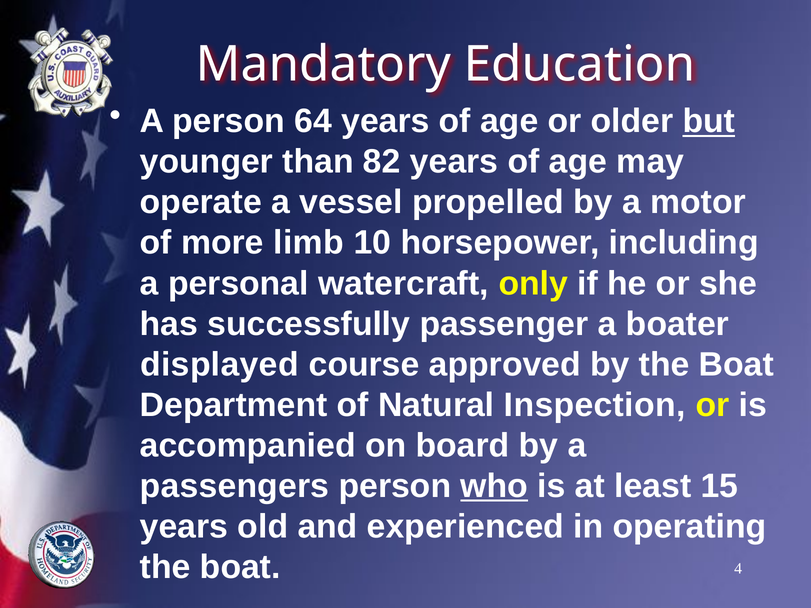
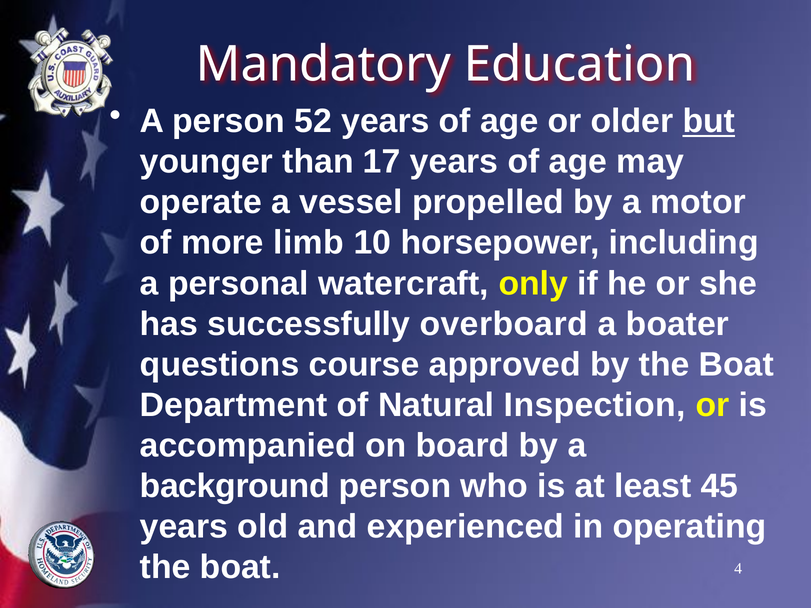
64: 64 -> 52 (313, 121)
82: 82 -> 17 (382, 162)
passenger: passenger -> overboard (504, 324)
displayed: displayed -> questions (220, 365)
passengers: passengers -> background (235, 486)
who underline: present -> none (494, 486)
15: 15 -> 45 (719, 486)
